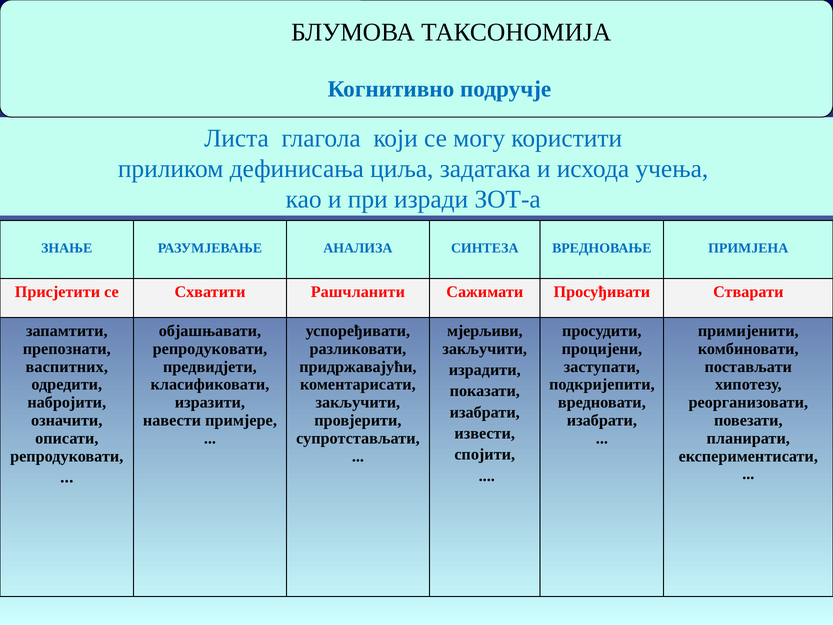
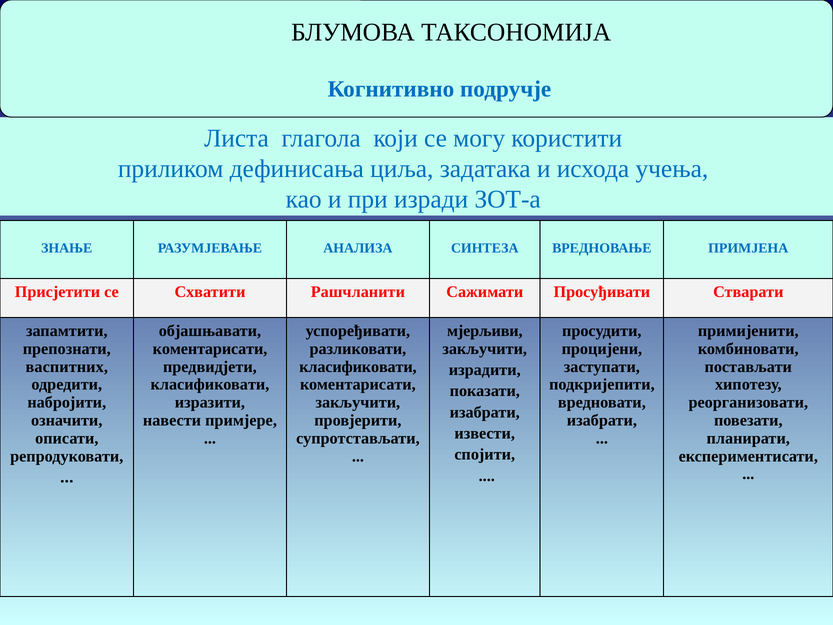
репродуковати: репродуковати -> коментарисати (210, 349)
придржавајући: придржавајући -> класификовати (358, 367)
